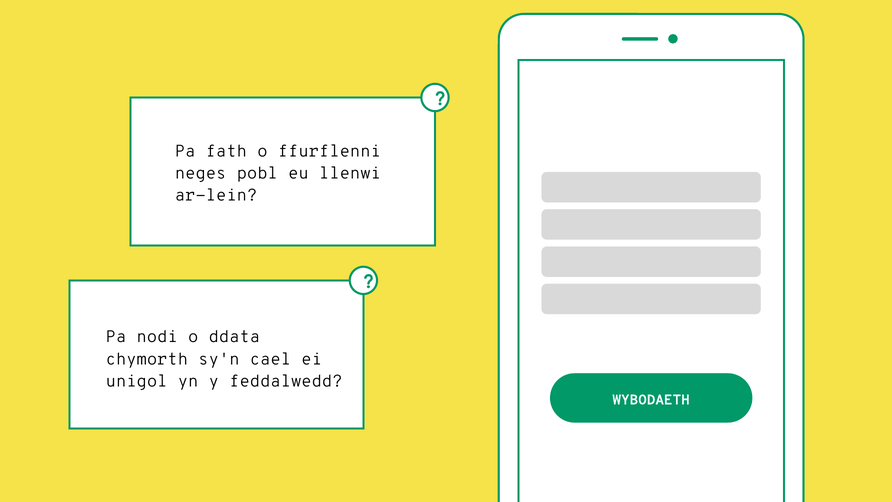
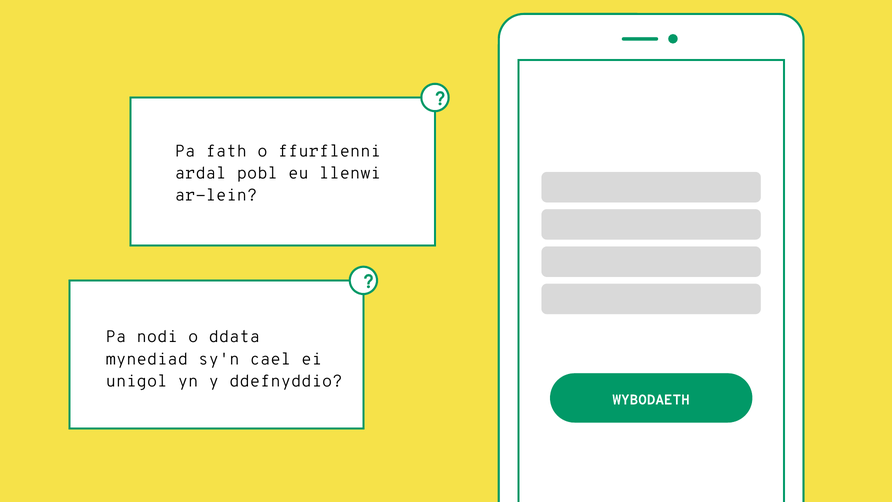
neges: neges -> ardal (201, 173)
chymorth: chymorth -> mynediad (147, 359)
feddalwedd: feddalwedd -> ddefnyddio (286, 381)
